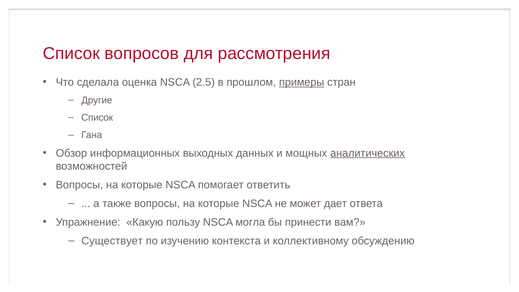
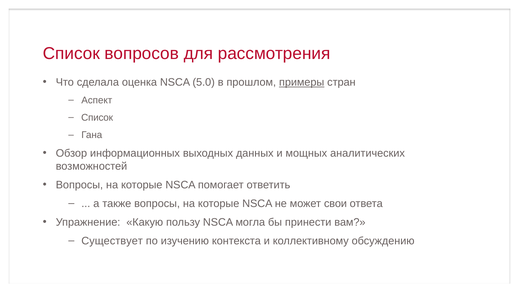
2.5: 2.5 -> 5.0 (204, 82)
Другие: Другие -> Аспект (97, 100)
аналитических underline: present -> none (368, 153)
дает: дает -> свои (335, 203)
